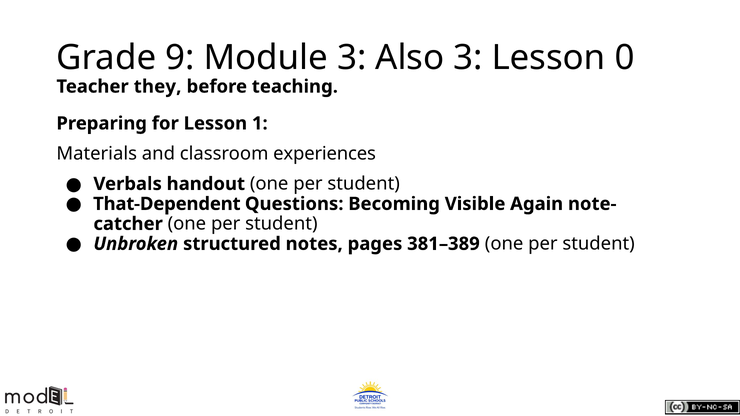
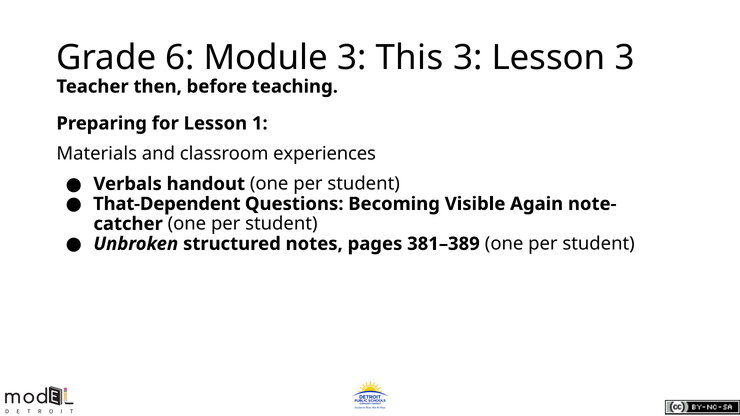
9: 9 -> 6 (180, 58)
Also: Also -> This (410, 58)
Lesson 0: 0 -> 3 (625, 58)
they: they -> then (158, 87)
